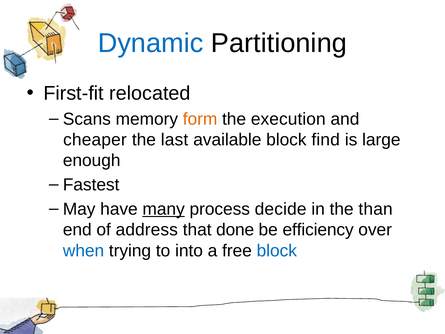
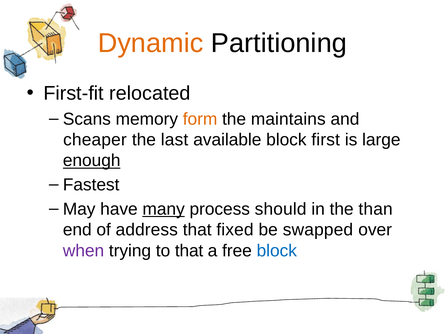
Dynamic colour: blue -> orange (151, 43)
execution: execution -> maintains (288, 119)
find: find -> first (326, 140)
enough underline: none -> present (92, 160)
decide: decide -> should (281, 209)
done: done -> fixed (235, 230)
efficiency: efficiency -> swapped (318, 230)
when colour: blue -> purple (84, 251)
to into: into -> that (189, 251)
